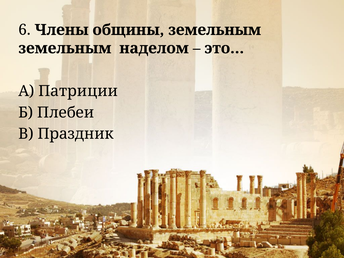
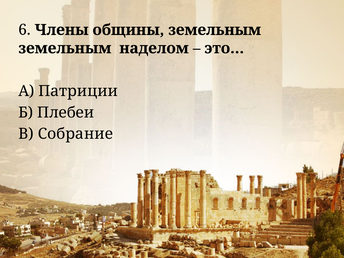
Праздник: Праздник -> Собрание (75, 134)
